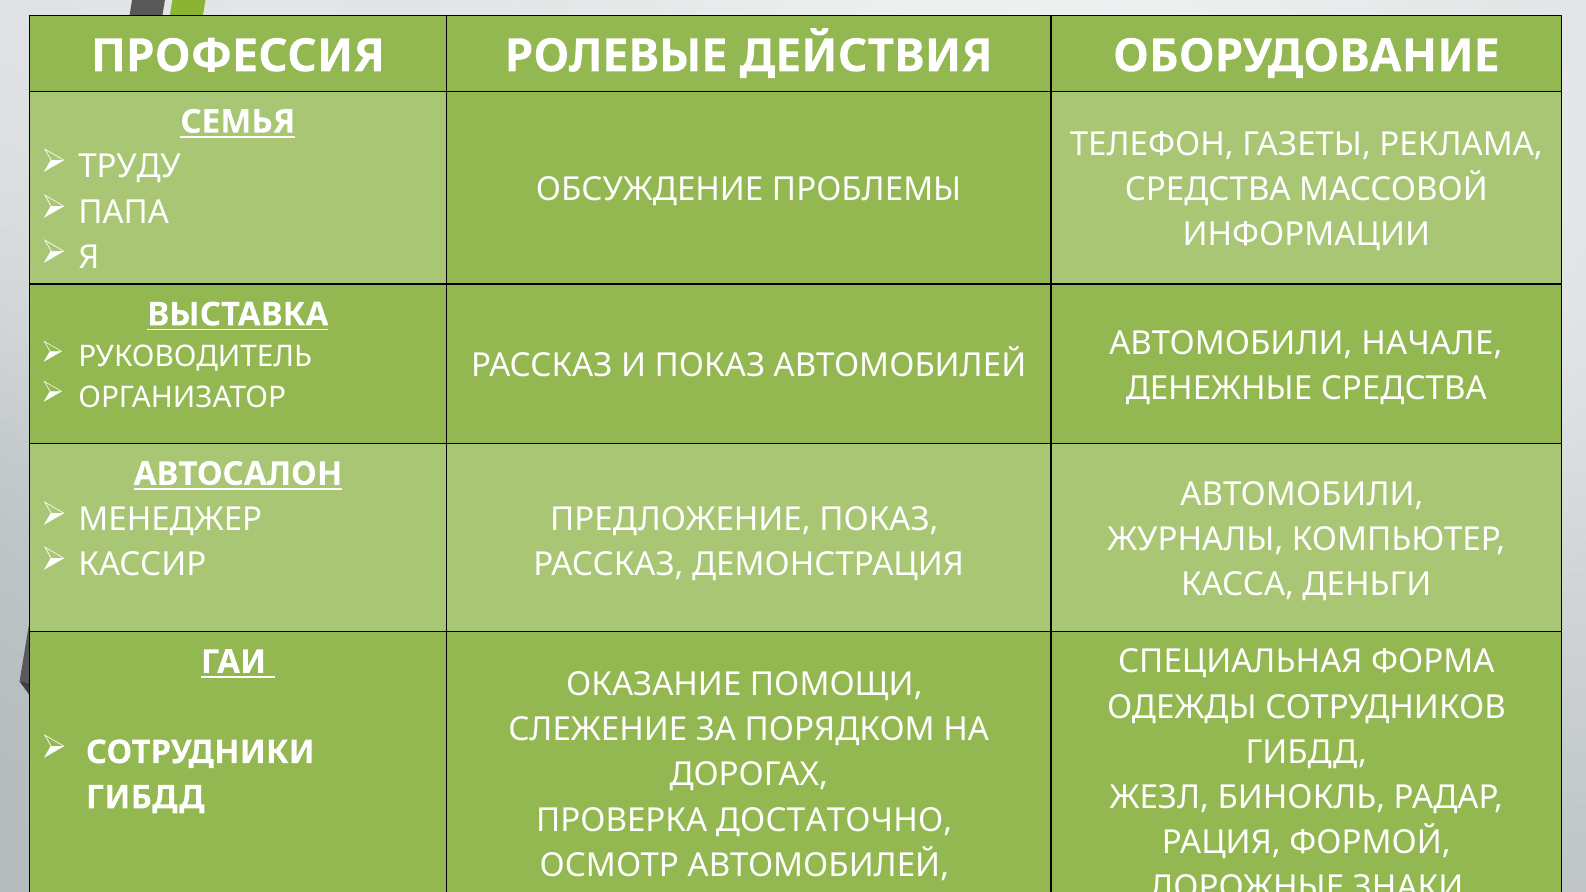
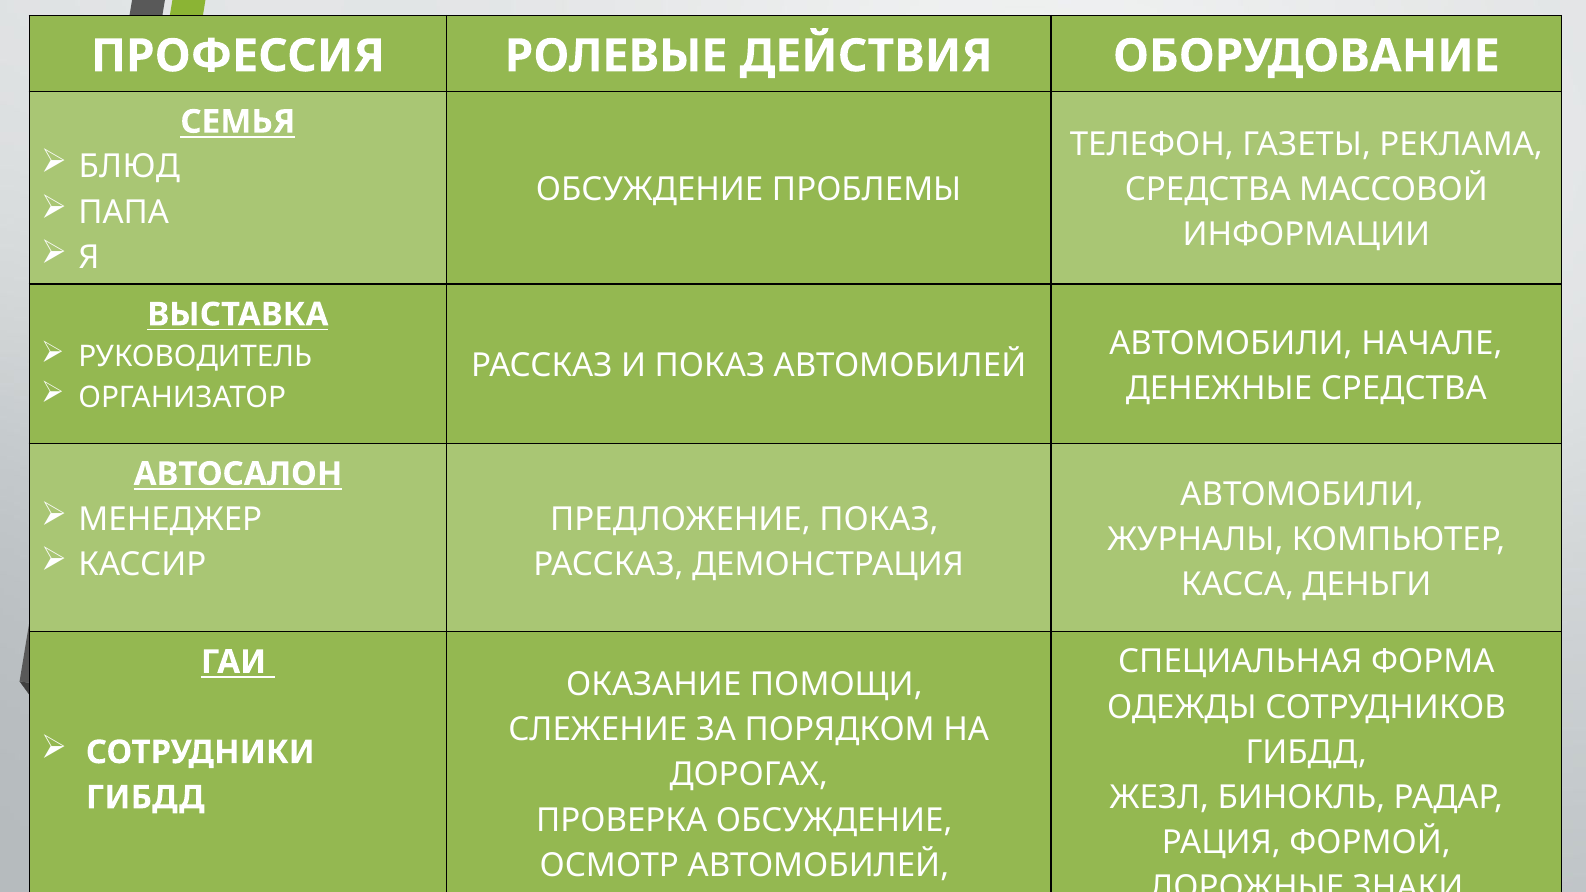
ТРУДУ: ТРУДУ -> БЛЮД (129, 167)
ПРОВЕРКА ДОСТАТОЧНО: ДОСТАТОЧНО -> ОБСУЖДЕНИЕ (834, 820)
